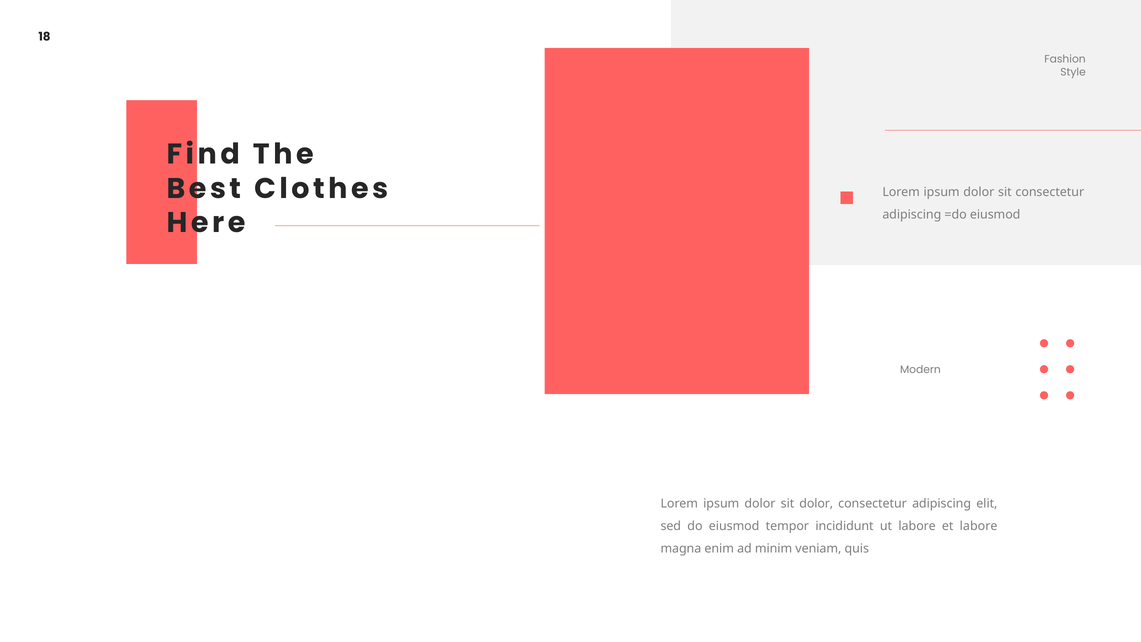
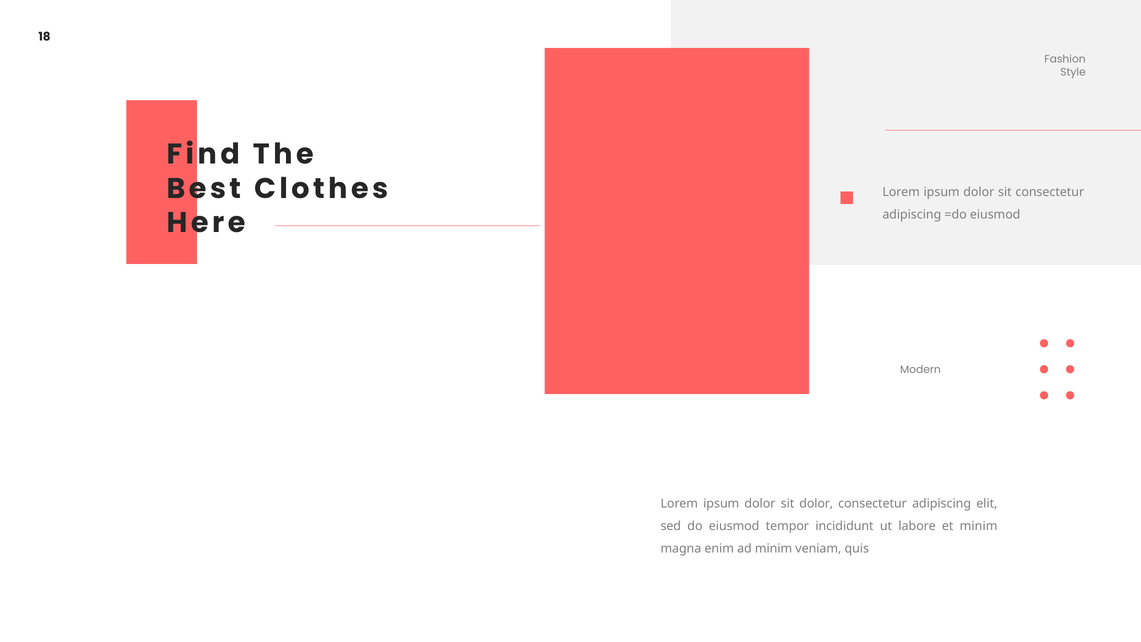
et labore: labore -> minim (979, 526)
